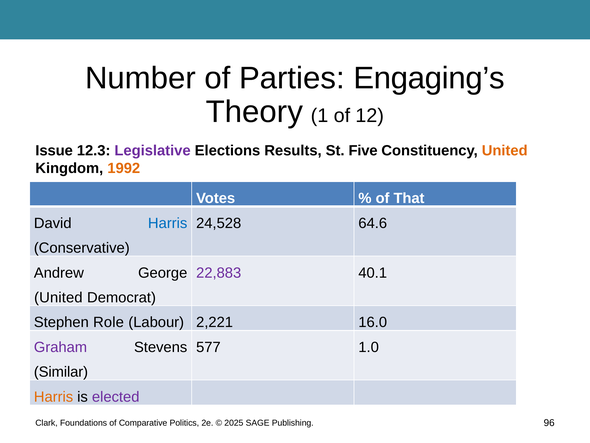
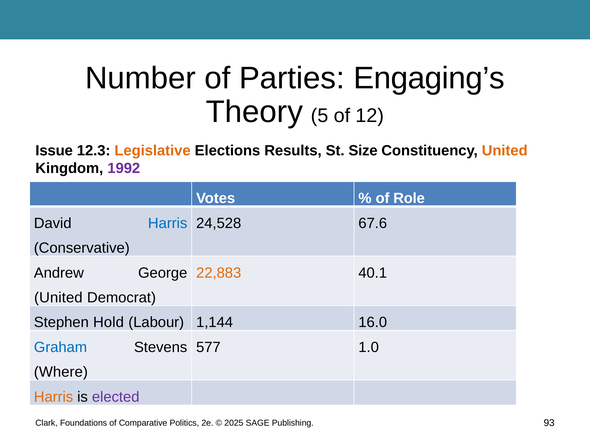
1: 1 -> 5 (320, 116)
Legislative colour: purple -> orange (153, 151)
Five: Five -> Size (363, 151)
1992 colour: orange -> purple (124, 168)
That: That -> Role (409, 198)
64.6: 64.6 -> 67.6 (373, 223)
22,883 colour: purple -> orange (219, 273)
Role: Role -> Hold (108, 322)
2,221: 2,221 -> 1,144 (215, 322)
Graham colour: purple -> blue (61, 347)
Similar: Similar -> Where (61, 372)
96: 96 -> 93 (549, 423)
